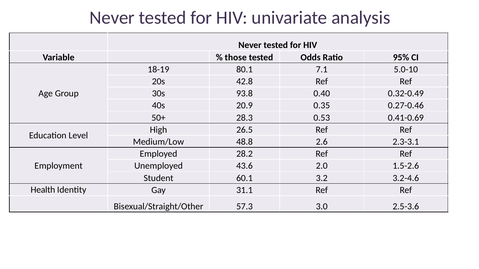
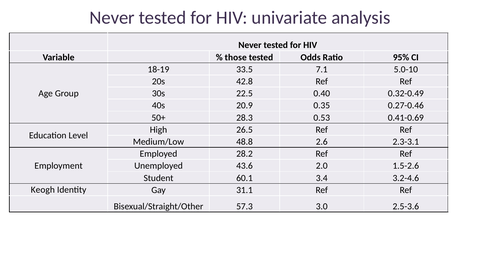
80.1: 80.1 -> 33.5 (245, 69)
93.8: 93.8 -> 22.5 (245, 94)
3.2: 3.2 -> 3.4 (322, 178)
Health: Health -> Keogh (43, 190)
